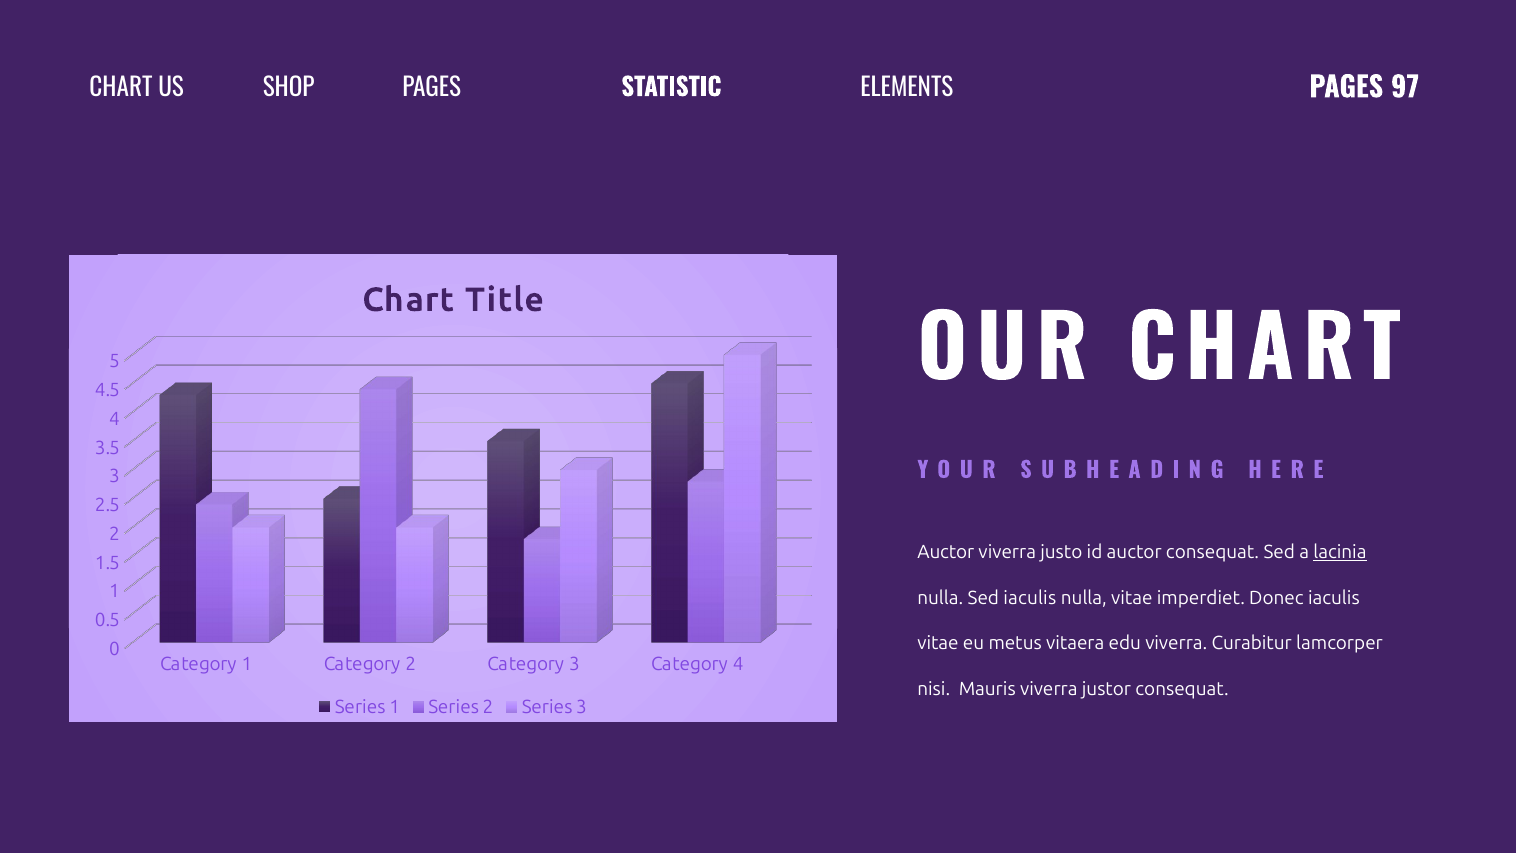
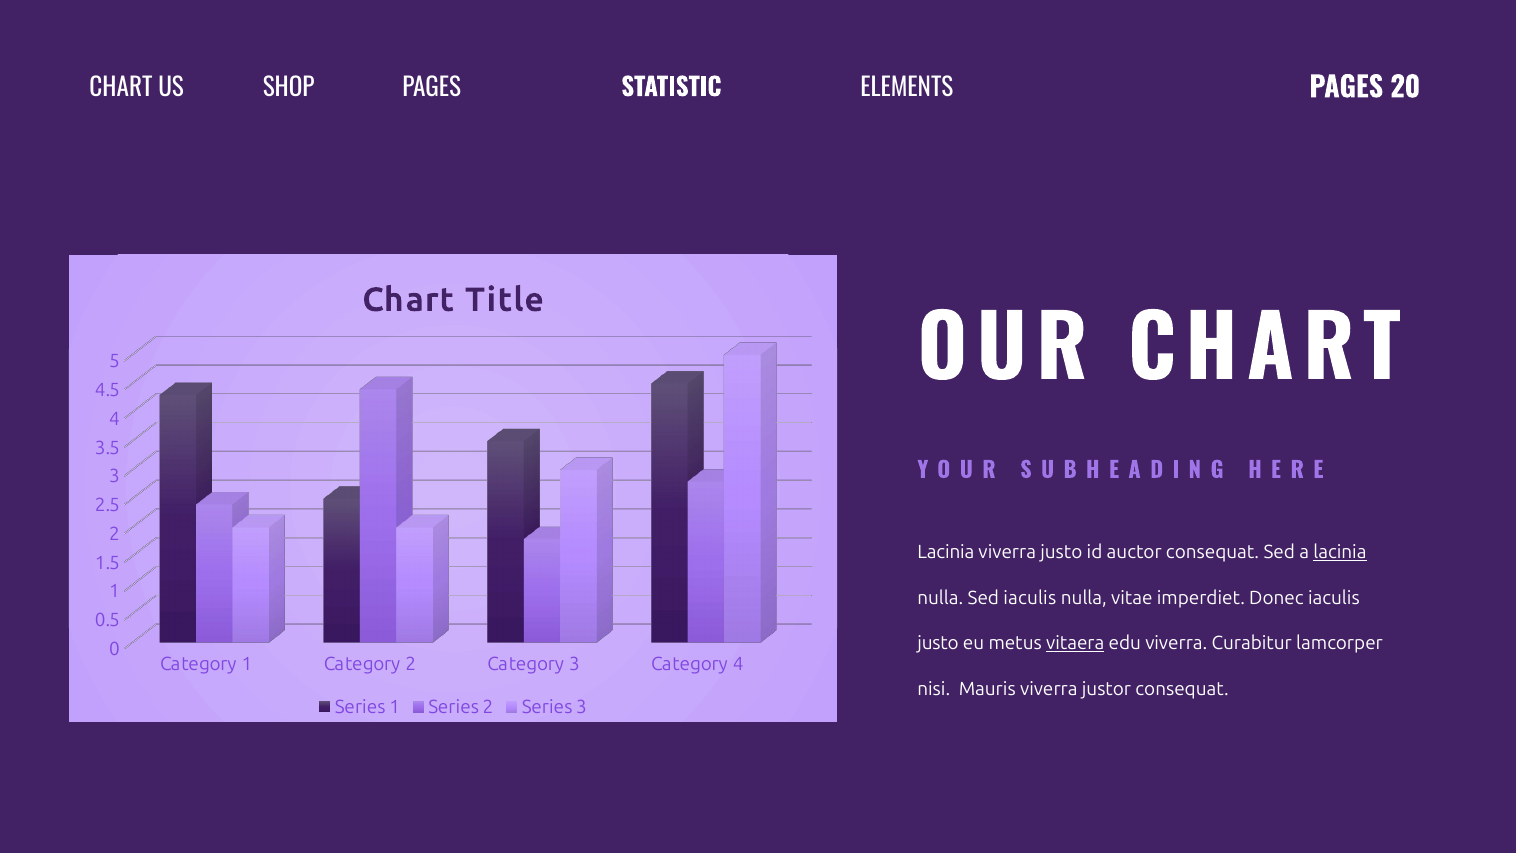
97: 97 -> 20 (1405, 88)
Auctor: Auctor -> Lacinia (946, 552)
vitae: vitae -> justo (938, 643)
vitaera underline: none -> present (1075, 643)
